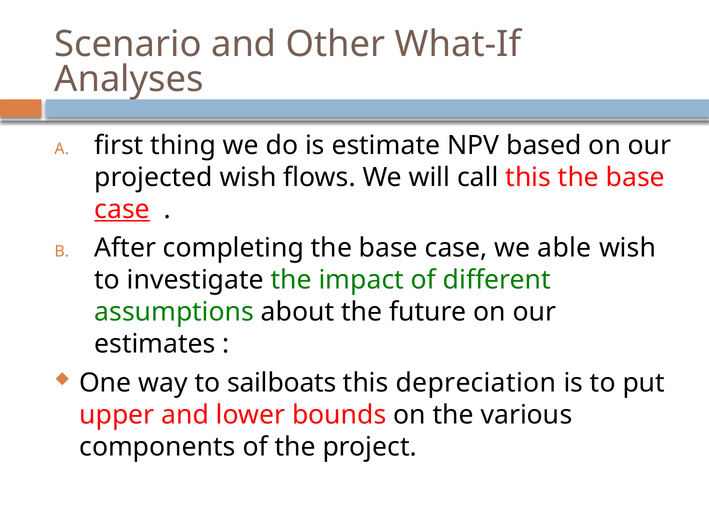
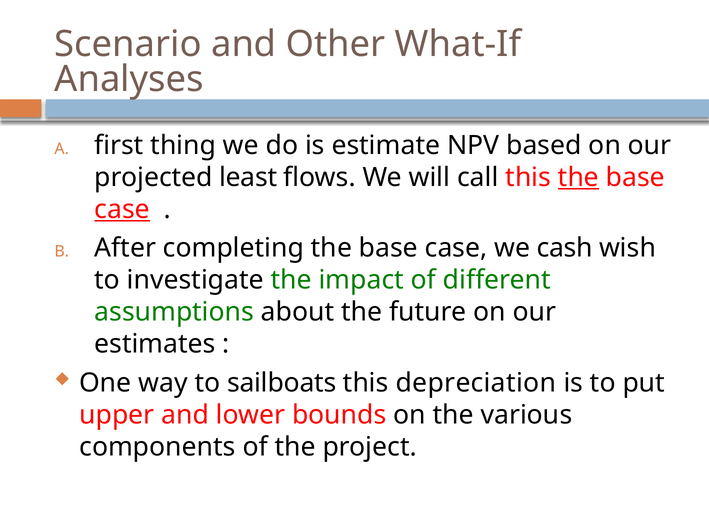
projected wish: wish -> least (248, 177)
the underline: none -> present (578, 177)
able: able -> cash (565, 248)
